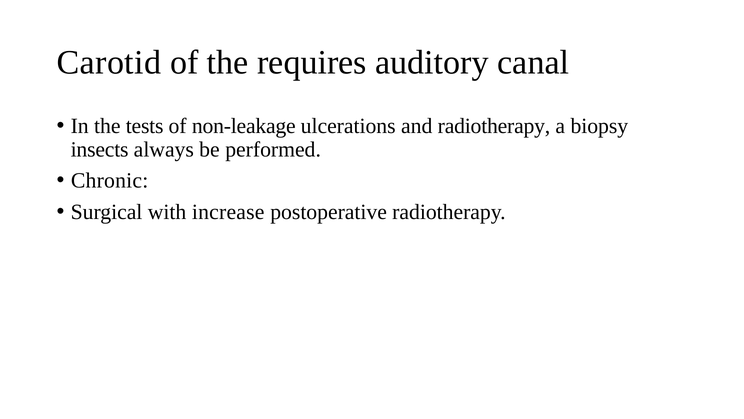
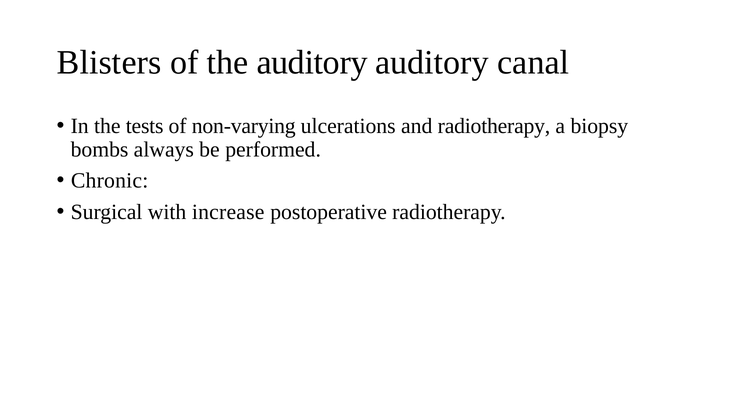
Carotid: Carotid -> Blisters (109, 63)
the requires: requires -> auditory (312, 63)
non-leakage: non-leakage -> non-varying (244, 126)
insects: insects -> bombs (100, 149)
